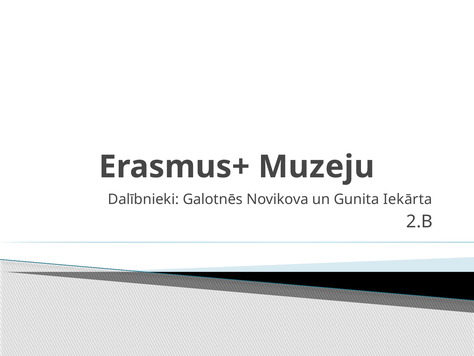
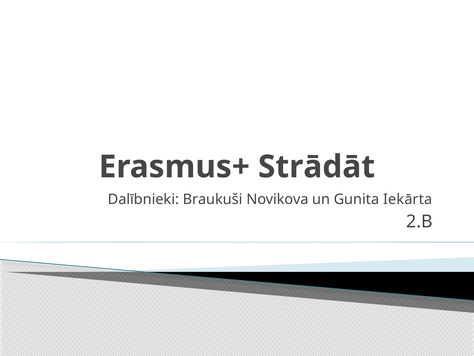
Muzeju: Muzeju -> Strādāt (317, 167)
Galotnēs: Galotnēs -> Braukuši (213, 199)
